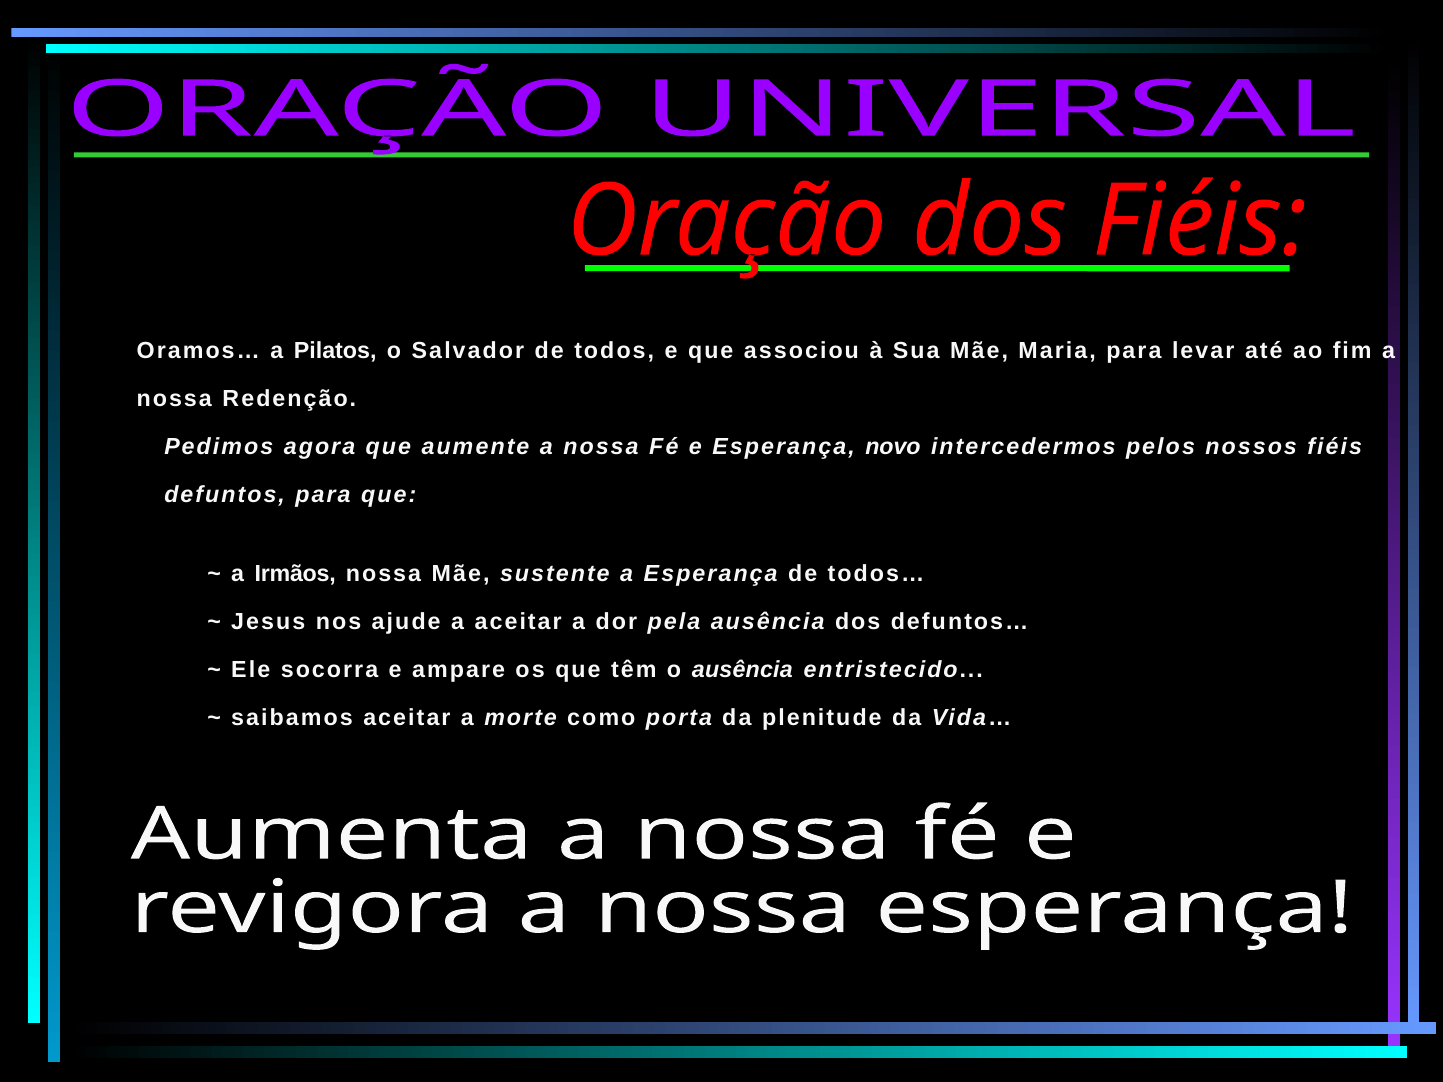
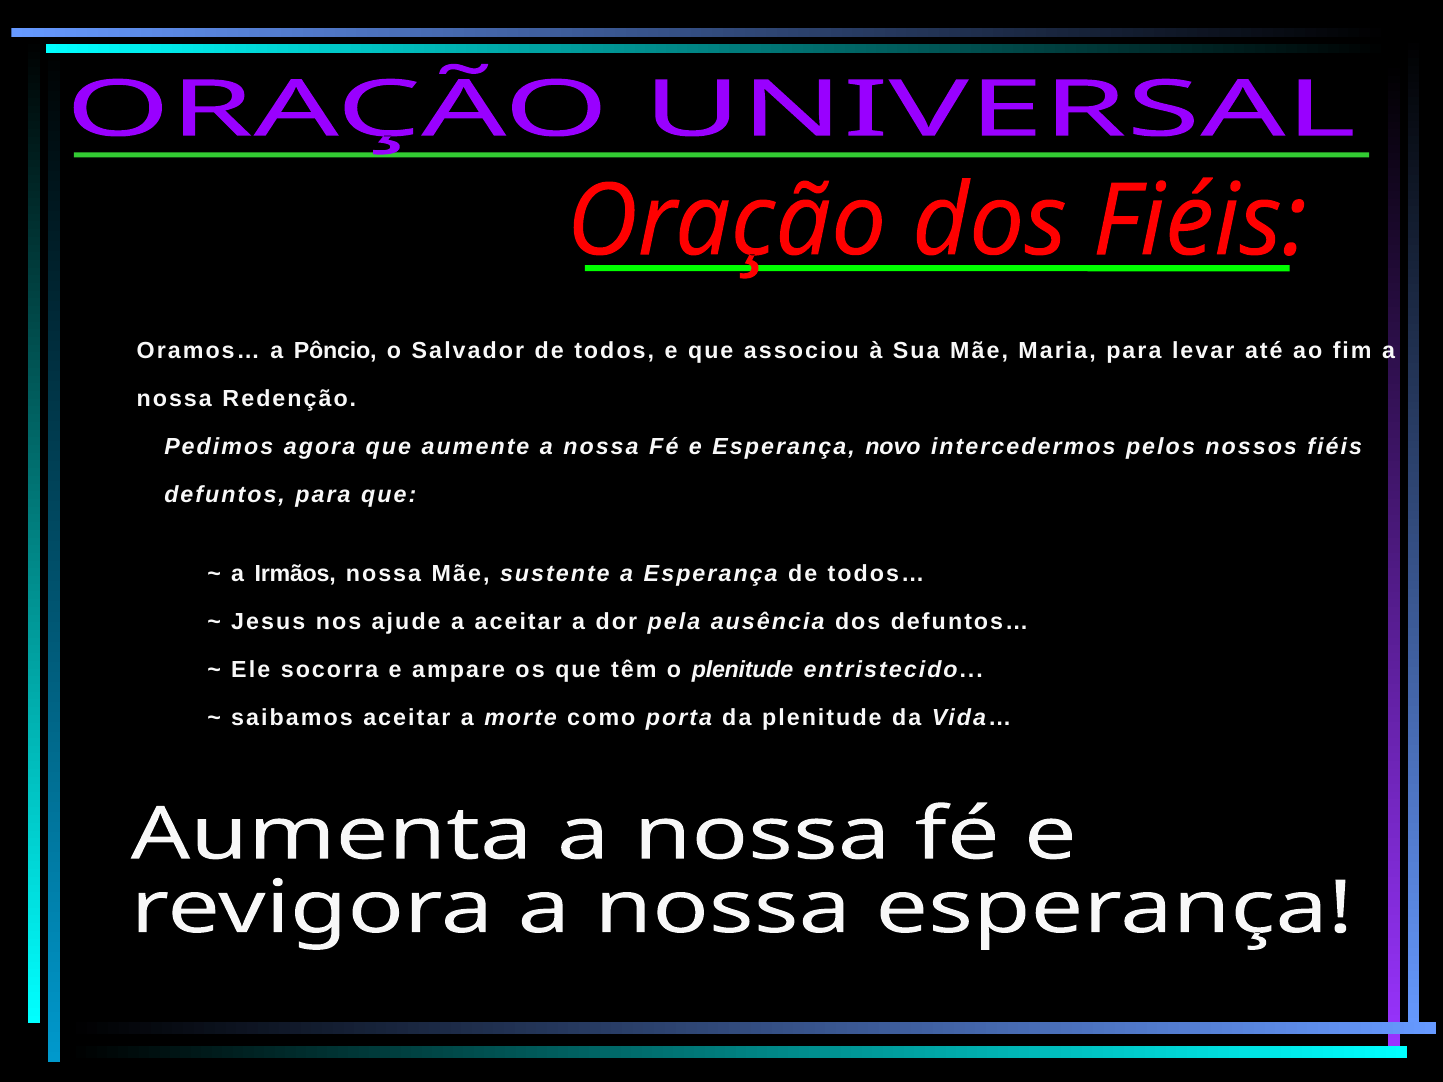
Pilatos: Pilatos -> Pôncio (335, 351)
o ausência: ausência -> plenitude (743, 670)
